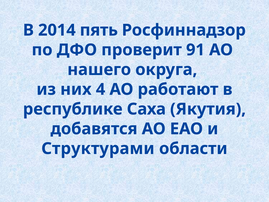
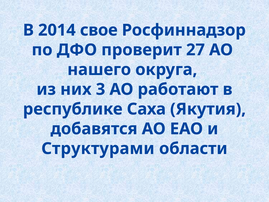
пять: пять -> свое (99, 30)
91: 91 -> 27 (195, 50)
4: 4 -> 3 (101, 89)
